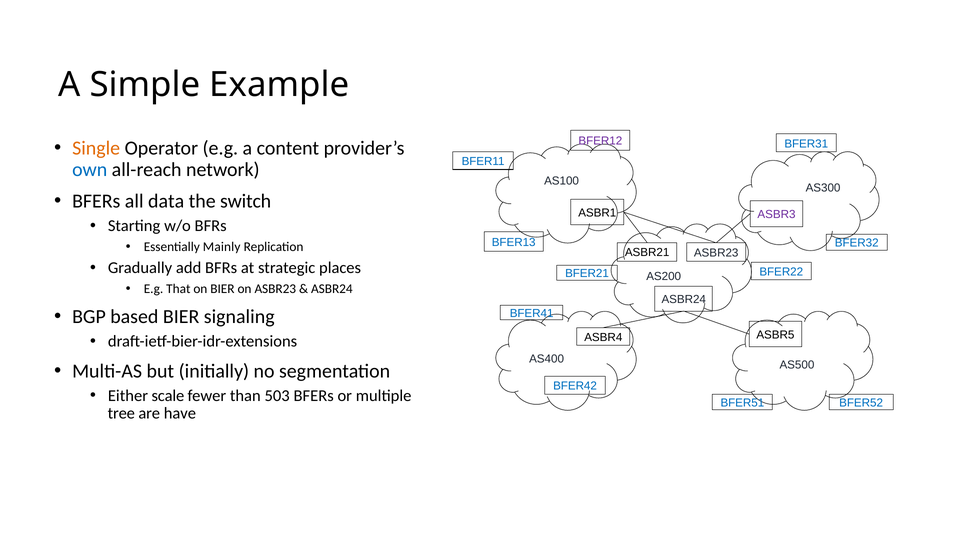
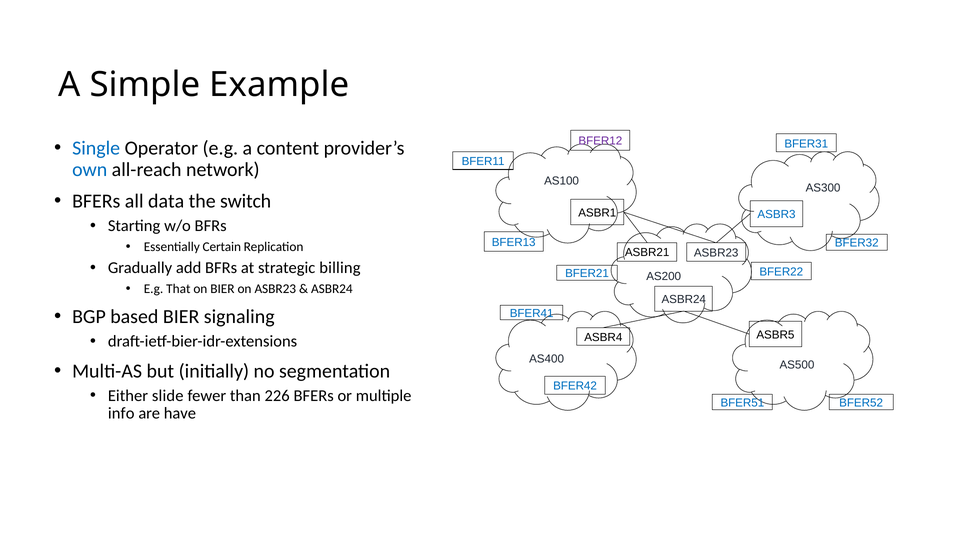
Single colour: orange -> blue (96, 148)
ASBR3 colour: purple -> blue (776, 215)
Mainly: Mainly -> Certain (222, 247)
places: places -> billing (340, 268)
scale: scale -> slide (168, 396)
503: 503 -> 226 (277, 396)
tree: tree -> info (121, 414)
